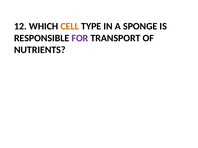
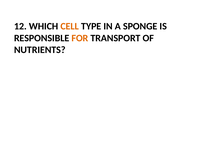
FOR colour: purple -> orange (80, 38)
